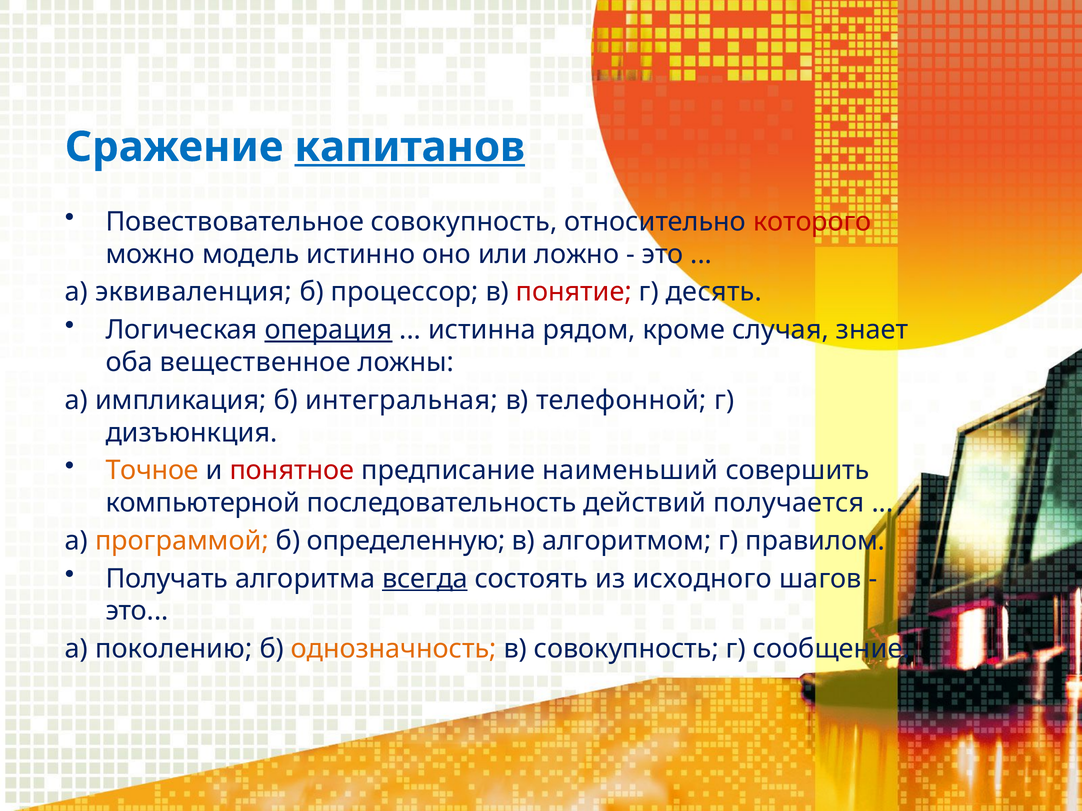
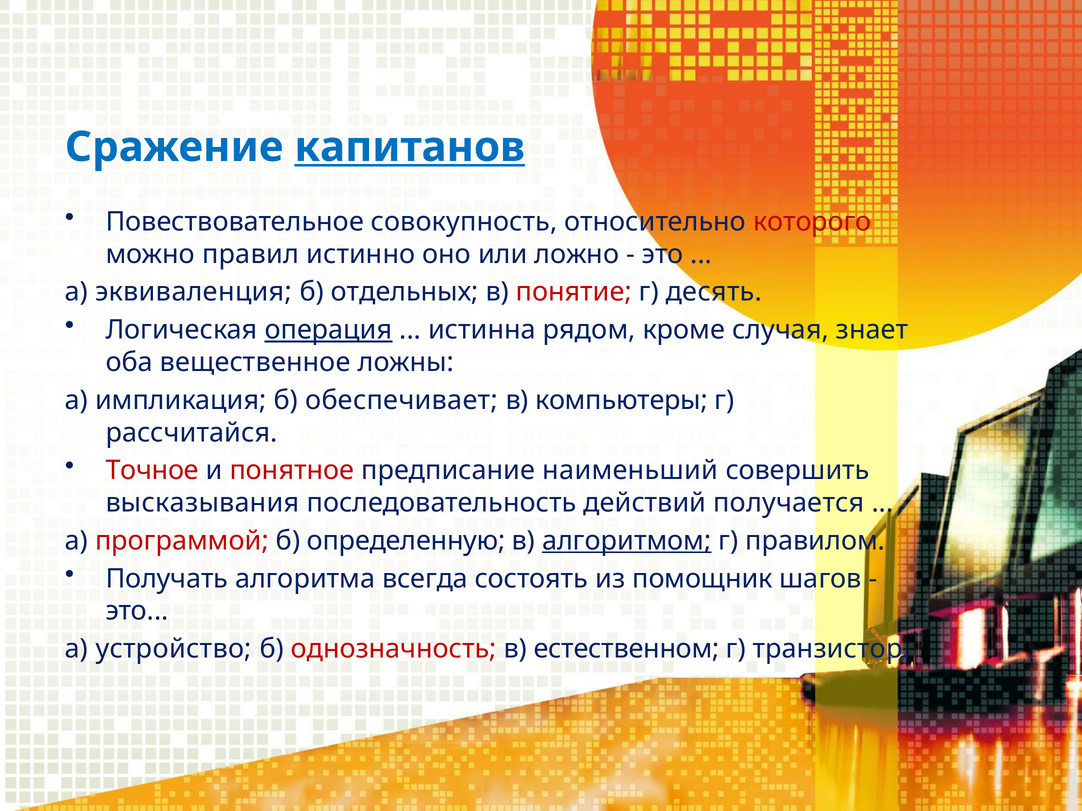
модель: модель -> правил (251, 254)
процессор: процессор -> отдельных (405, 292)
интегральная: интегральная -> обеспечивает (402, 400)
телефонной: телефонной -> компьютеры (622, 400)
дизъюнкция: дизъюнкция -> рассчитайся (192, 433)
Точное colour: orange -> red (152, 471)
компьютерной: компьютерной -> высказывания (202, 503)
программой colour: orange -> red (182, 541)
алгоритмом underline: none -> present (627, 541)
всегда underline: present -> none (425, 579)
исходного: исходного -> помощник (702, 579)
поколению: поколению -> устройство (174, 649)
однозначность colour: orange -> red (394, 649)
в совокупность: совокупность -> естественном (627, 649)
сообщение: сообщение -> транзистор (831, 649)
